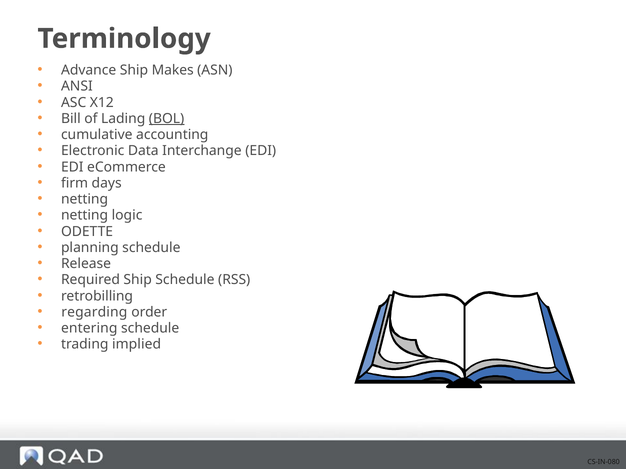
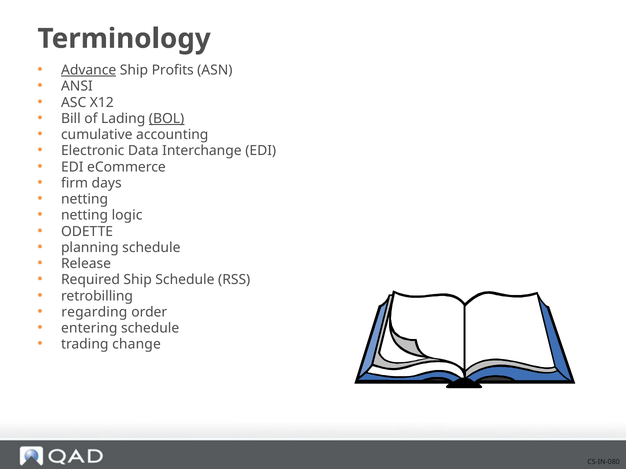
Advance underline: none -> present (89, 70)
Makes: Makes -> Profits (173, 70)
implied: implied -> change (137, 345)
